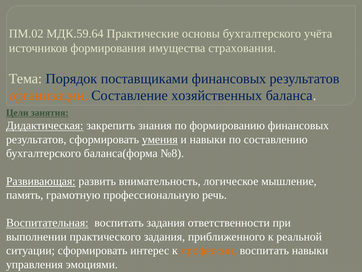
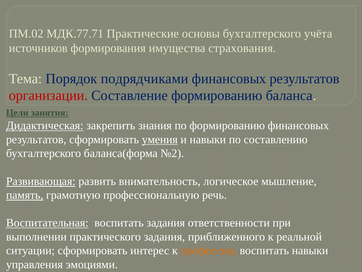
МДК.59.64: МДК.59.64 -> МДК.77.71 (75, 34)
поставщиками: поставщиками -> подрядчиками (145, 78)
организации colour: orange -> red (48, 95)
Составление хозяйственных: хозяйственных -> формированию (217, 95)
№8: №8 -> №2 (172, 153)
память underline: none -> present (25, 195)
